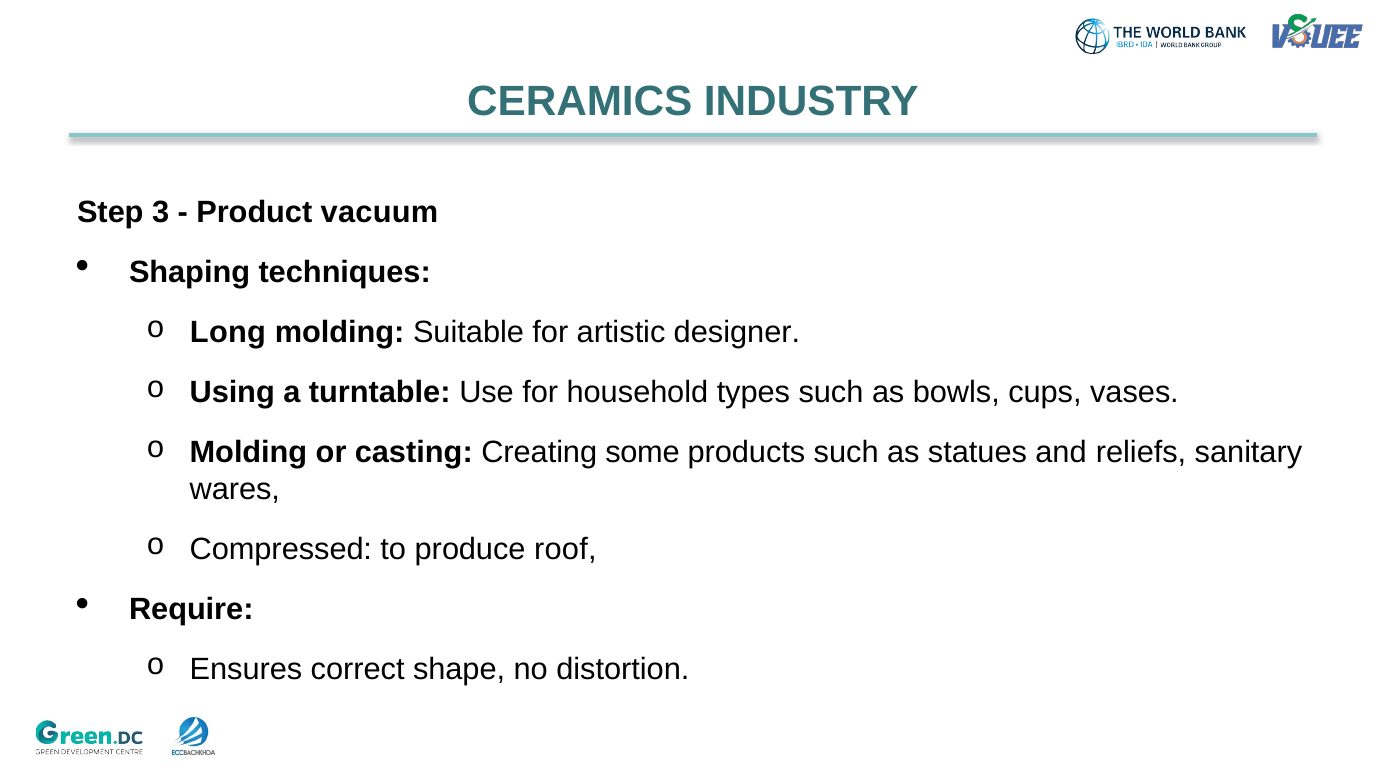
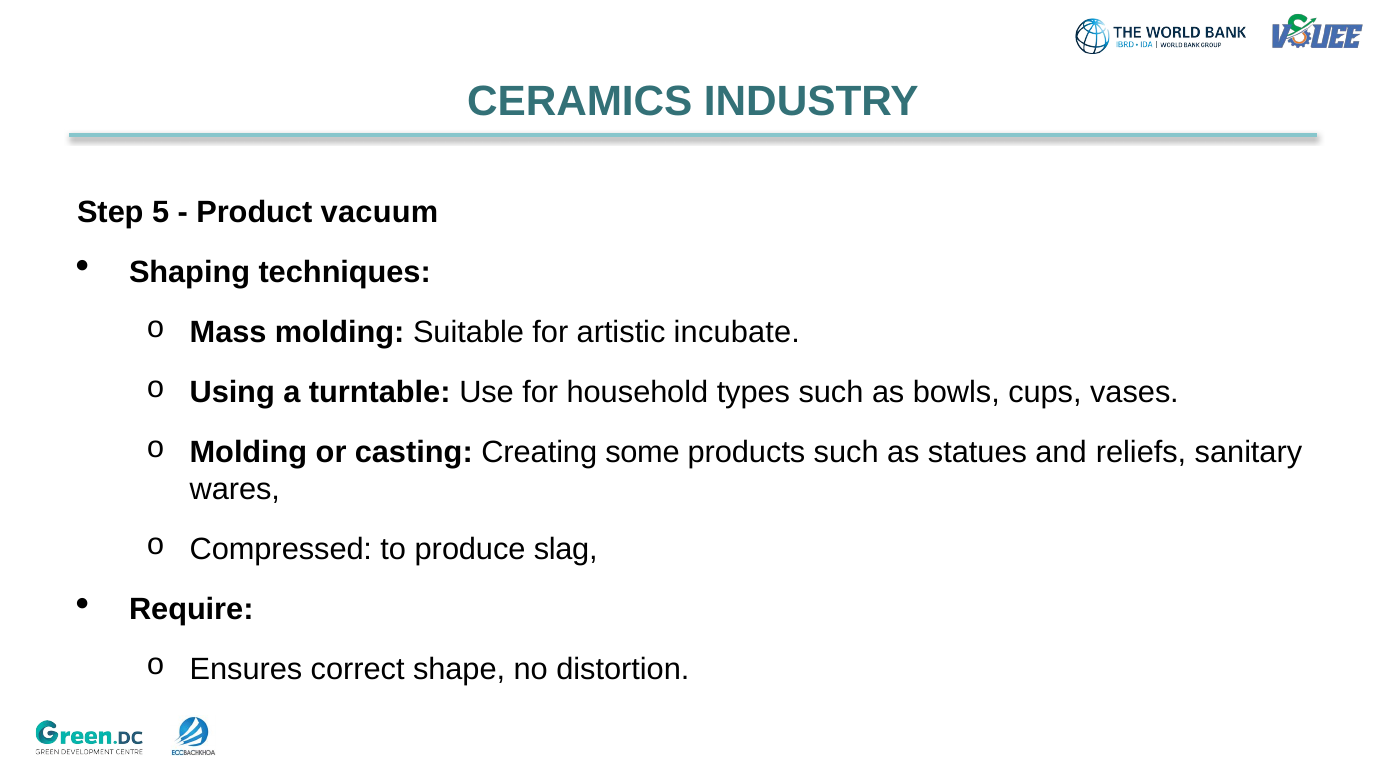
3: 3 -> 5 (161, 212)
Long: Long -> Mass (228, 332)
designer: designer -> incubate (737, 332)
roof: roof -> slag (566, 549)
